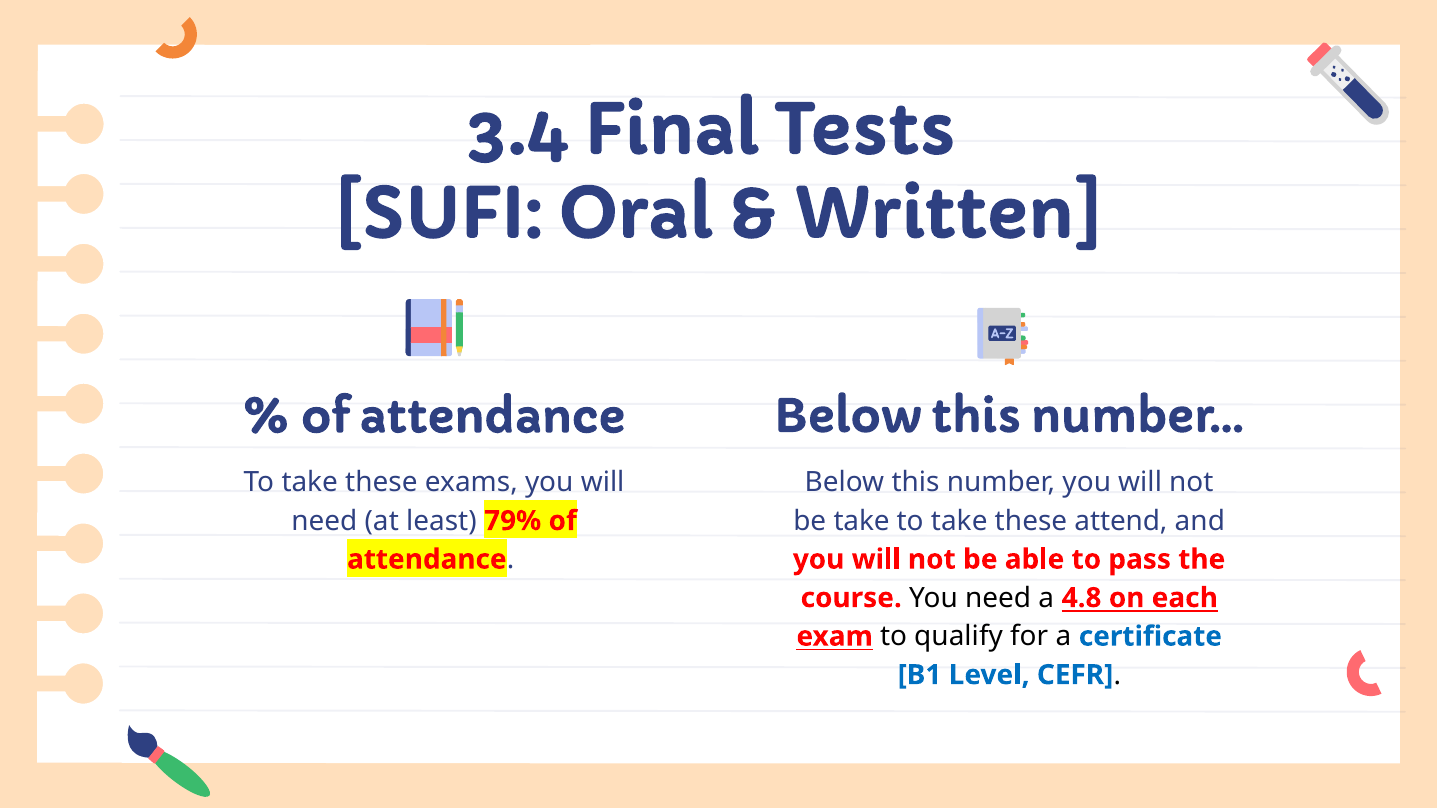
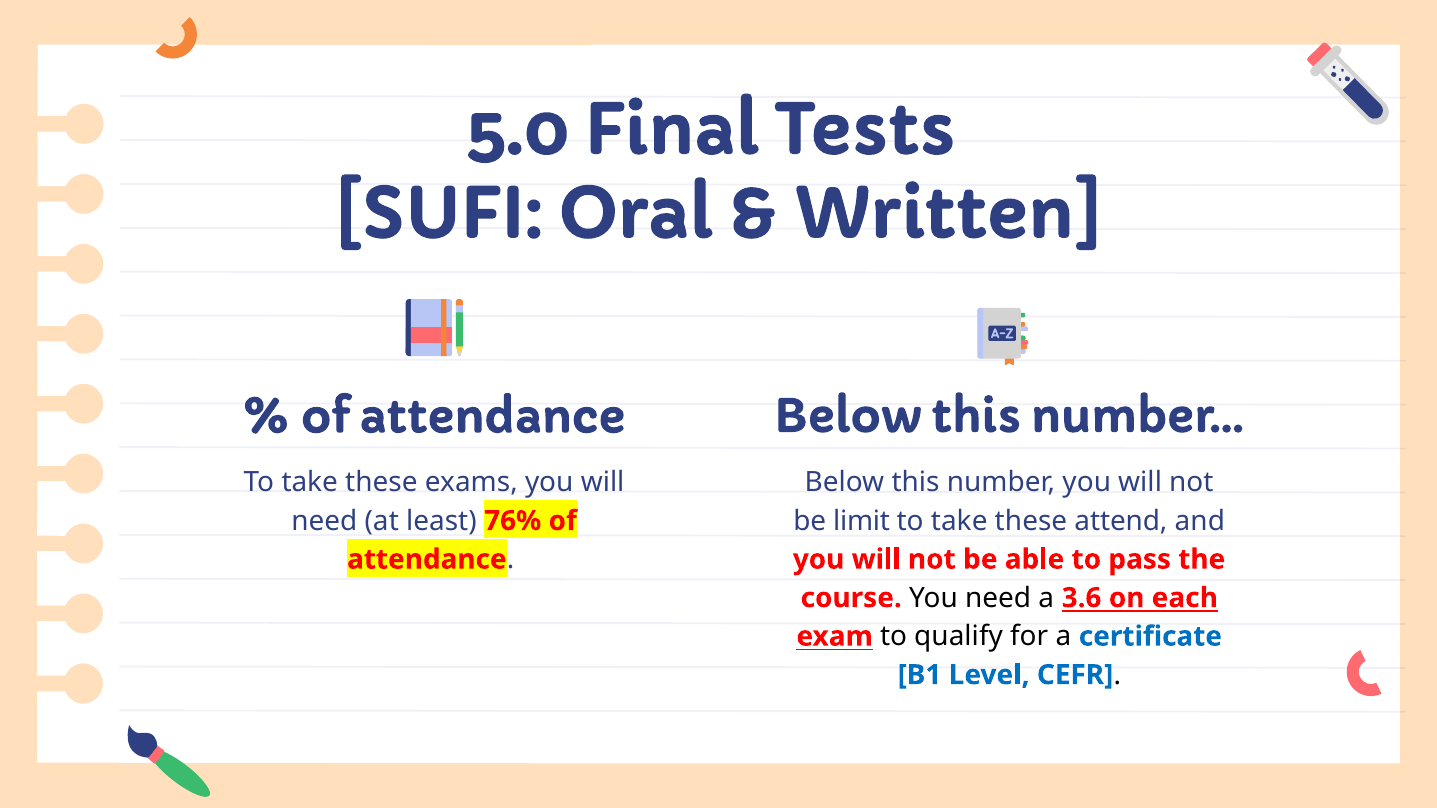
3.4: 3.4 -> 5.0 (518, 131)
79%: 79% -> 76% (513, 521)
be take: take -> limit (862, 521)
4.8: 4.8 -> 3.6 (1082, 598)
